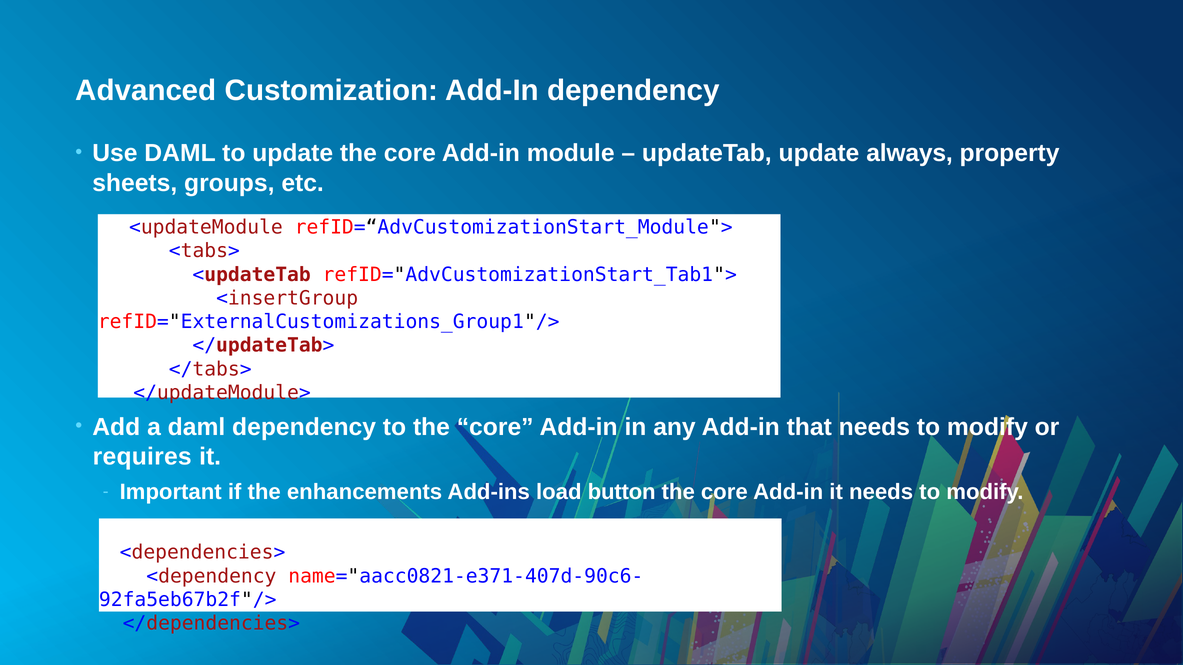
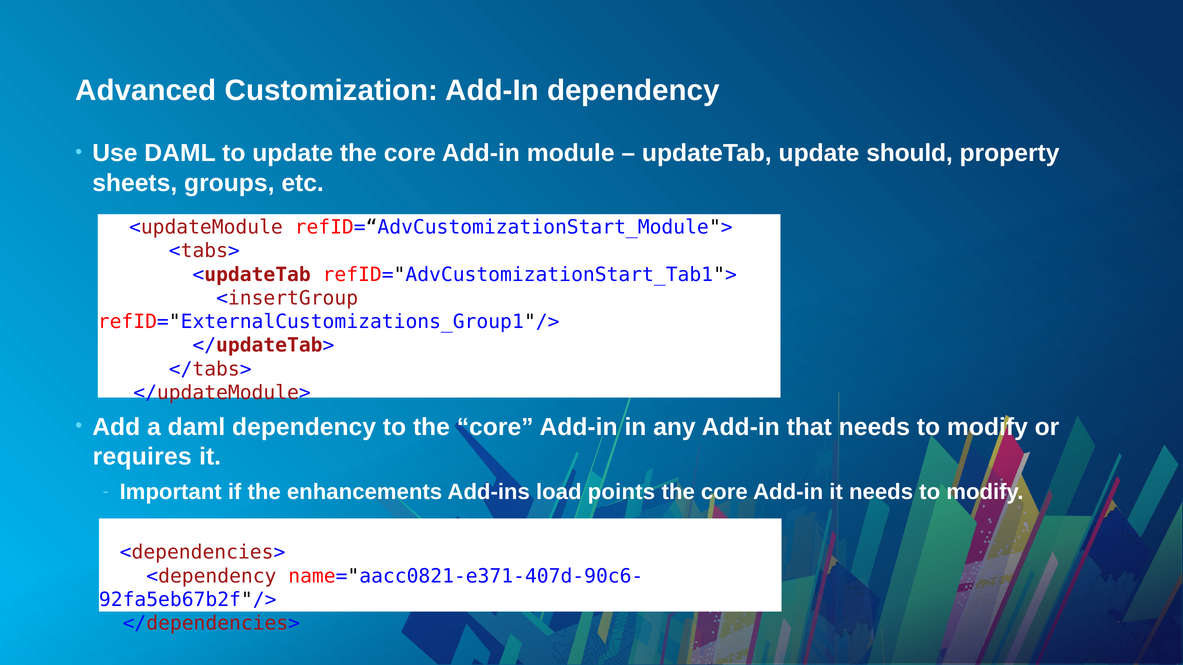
always: always -> should (910, 153)
button: button -> points (621, 492)
